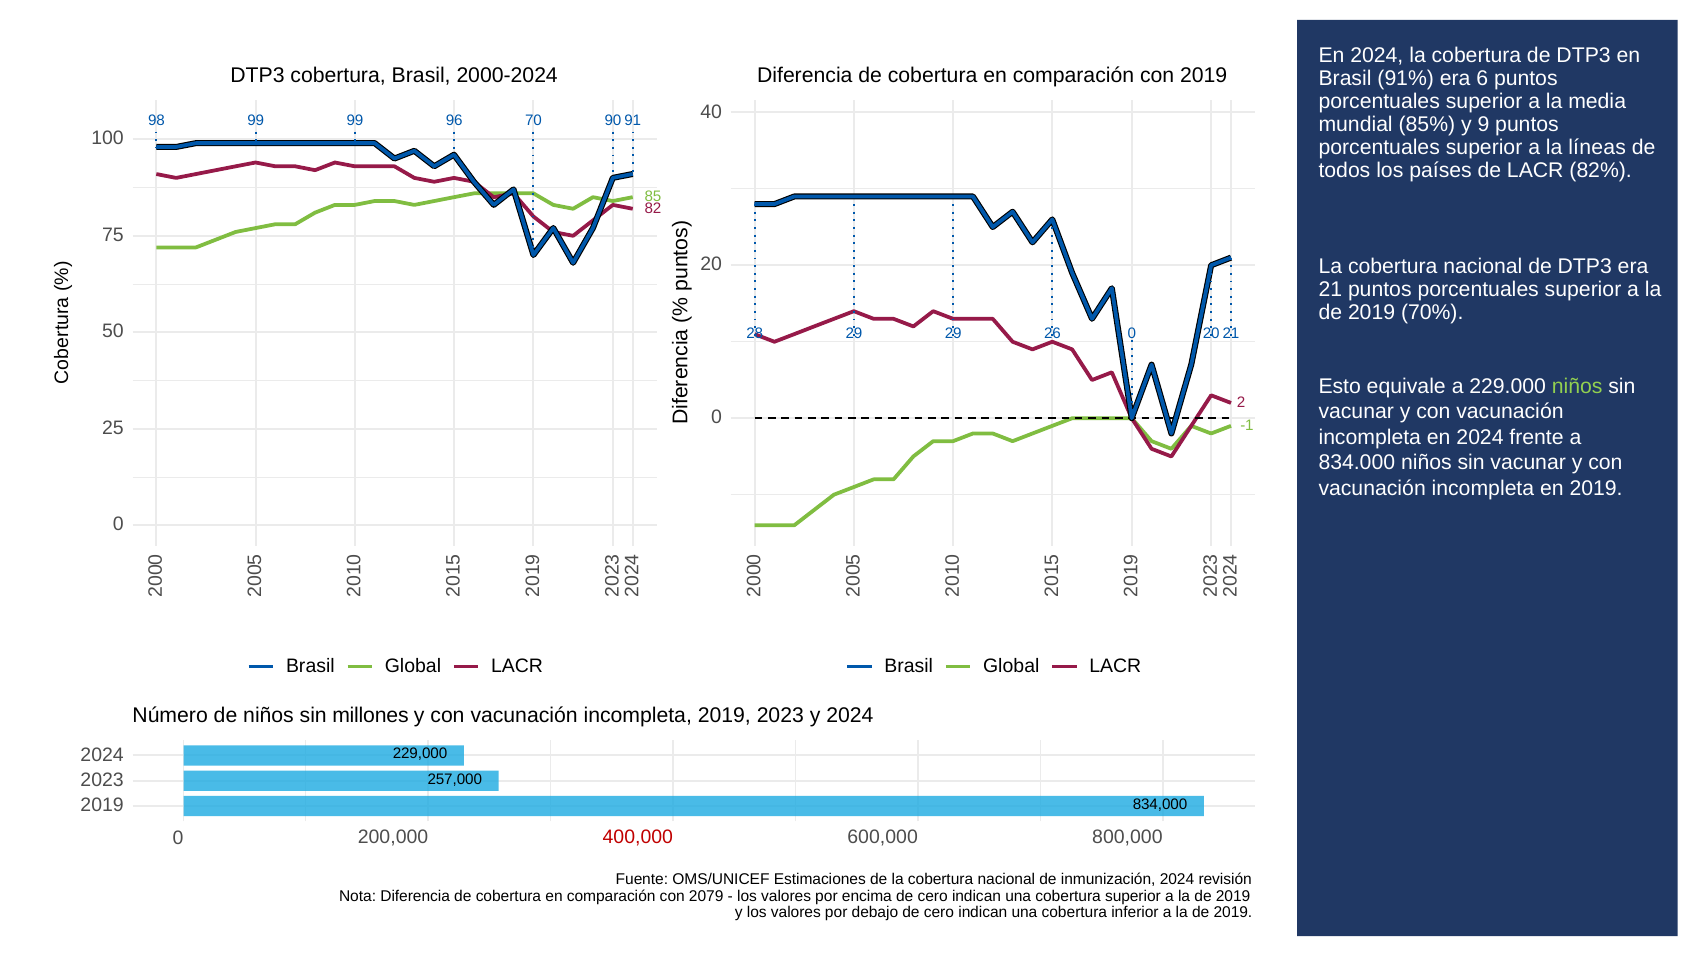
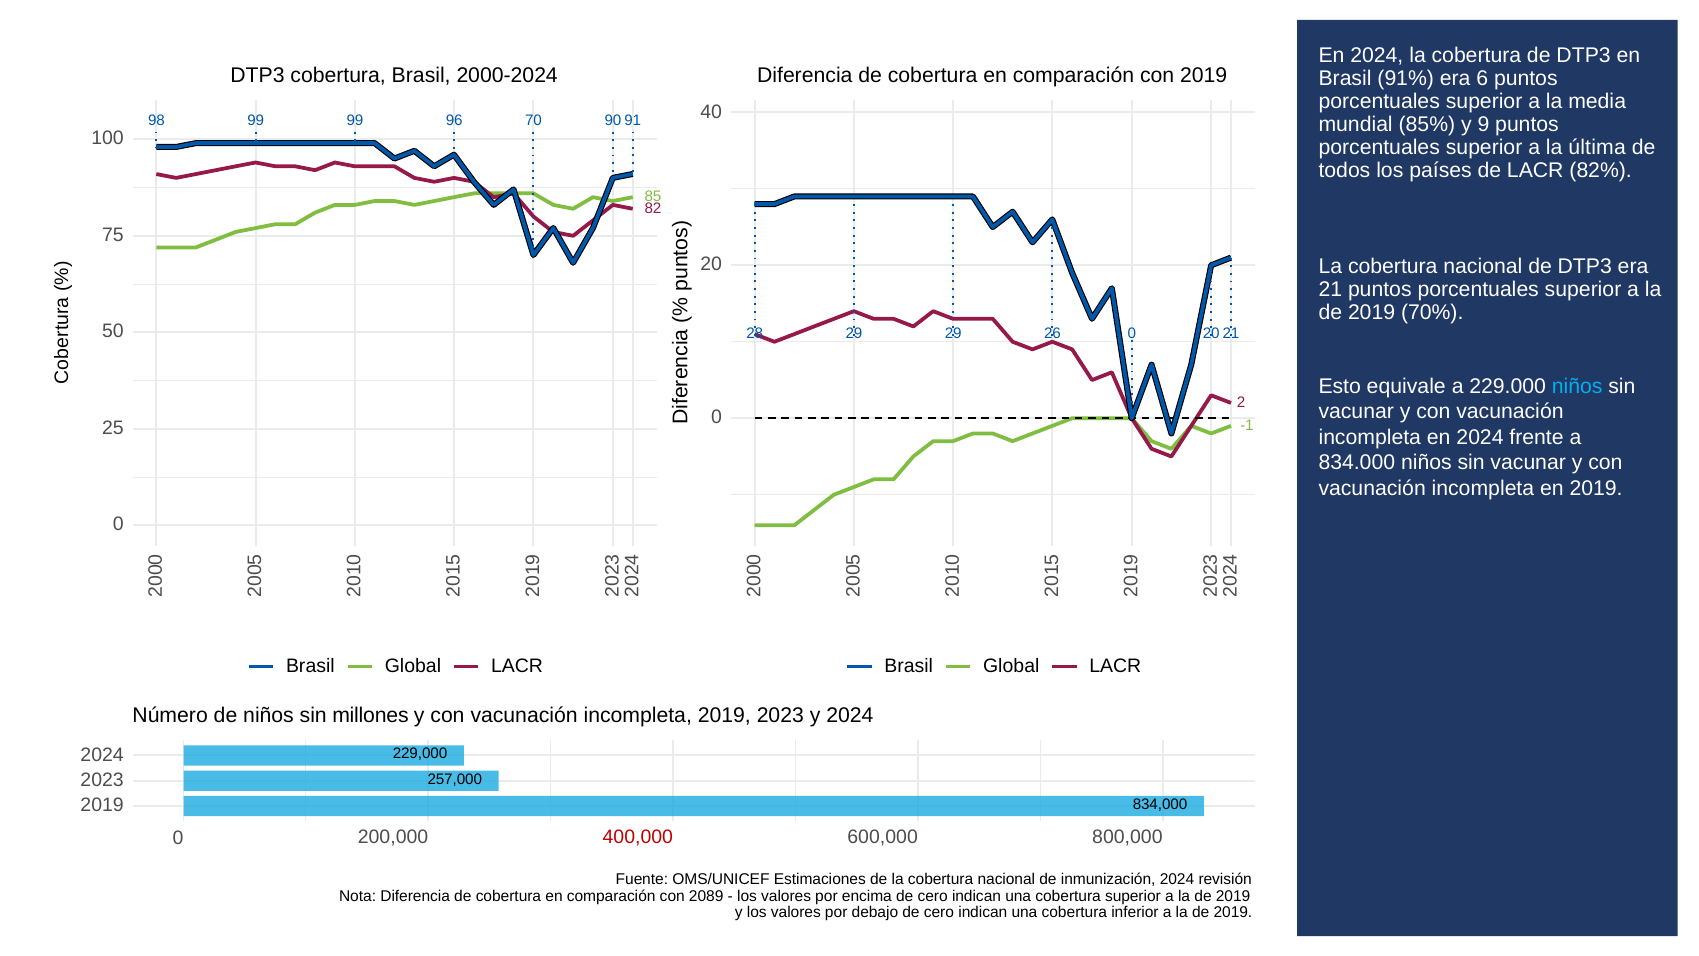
líneas: líneas -> última (1597, 148)
niños colour: light green -> light blue (1577, 386)
2079: 2079 -> 2089 (706, 896)
